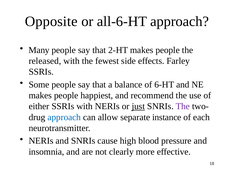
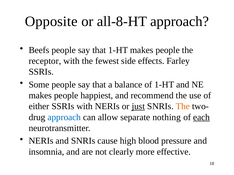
all-6-HT: all-6-HT -> all-8-HT (122, 21)
Many: Many -> Beefs (39, 50)
that 2-HT: 2-HT -> 1-HT (118, 50)
released: released -> receptor (45, 61)
of 6-HT: 6-HT -> 1-HT (164, 85)
The colour: purple -> orange (183, 107)
instance: instance -> nothing (167, 118)
each underline: none -> present (201, 118)
